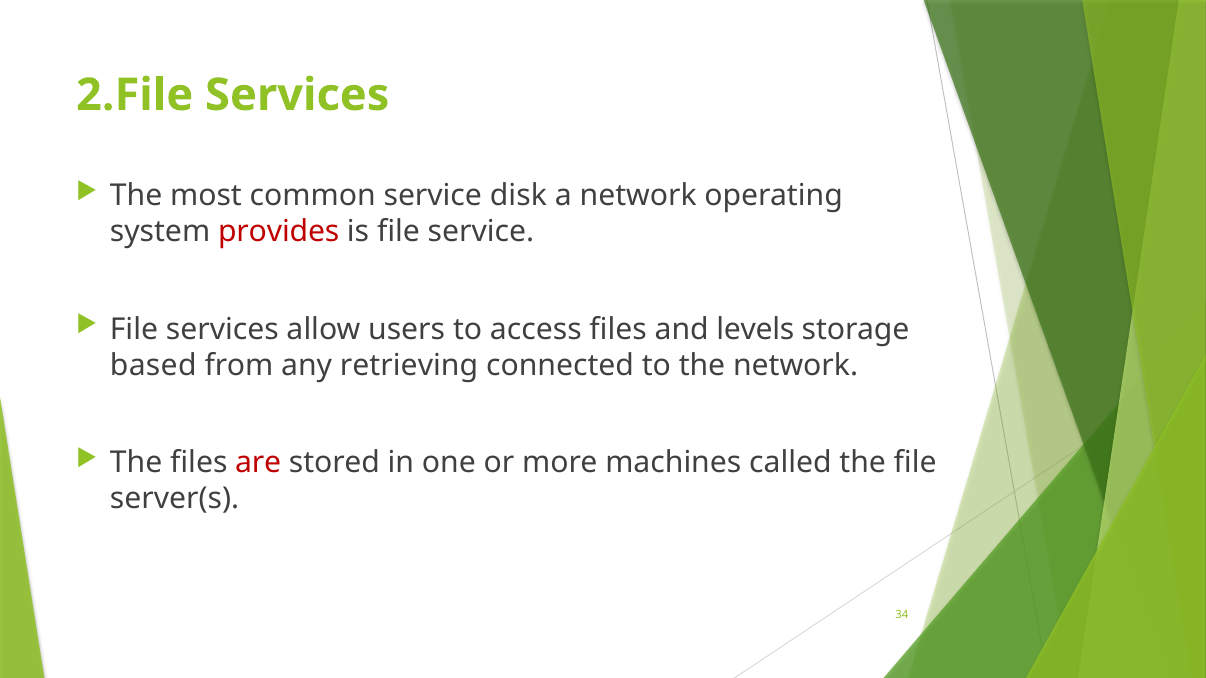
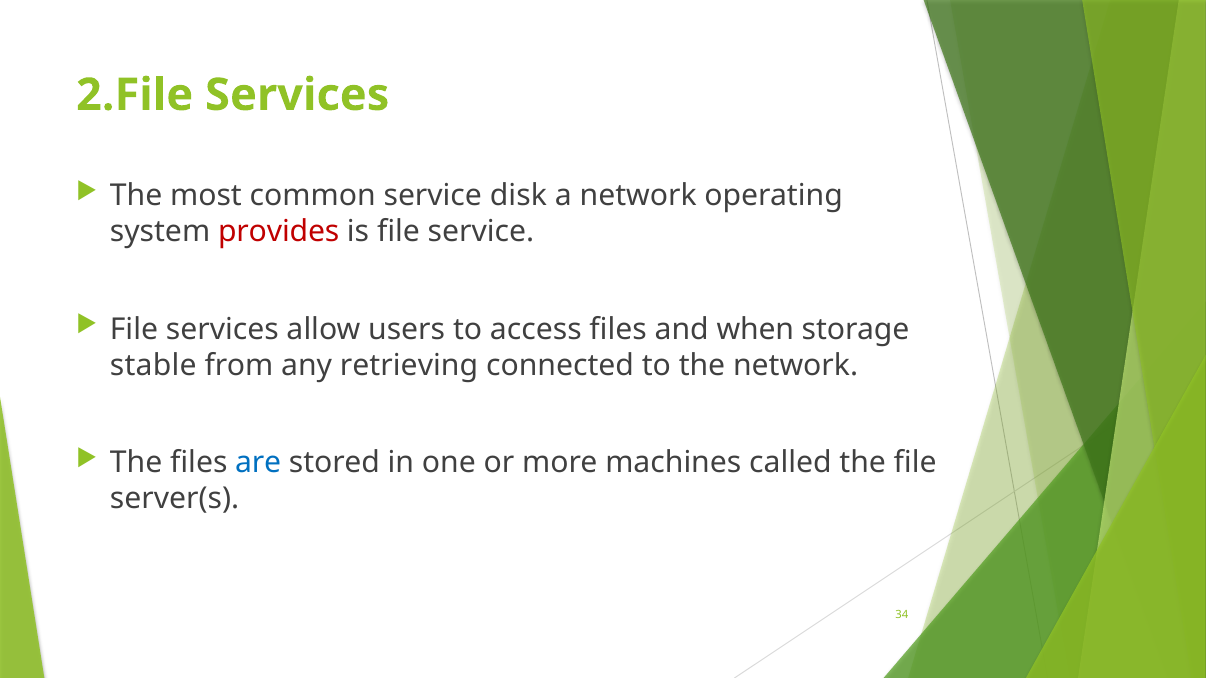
levels: levels -> when (755, 329)
based: based -> stable (153, 366)
are colour: red -> blue (258, 463)
